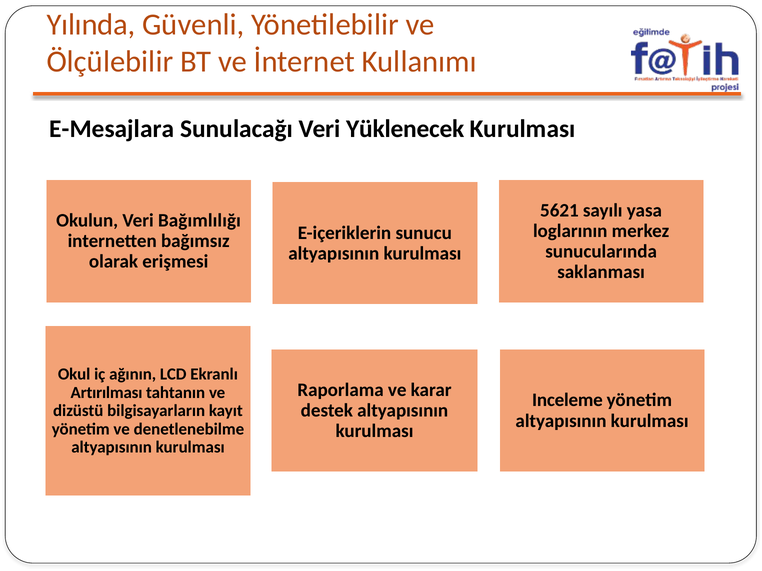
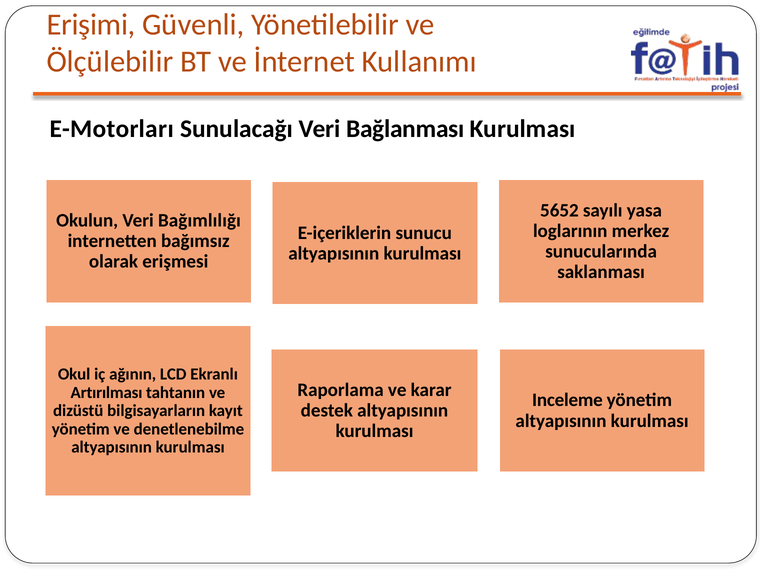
Yılında: Yılında -> Erişimi (91, 25)
E-Mesajlara: E-Mesajlara -> E-Motorları (112, 129)
Yüklenecek: Yüklenecek -> Bağlanması (405, 129)
5621: 5621 -> 5652 (559, 210)
